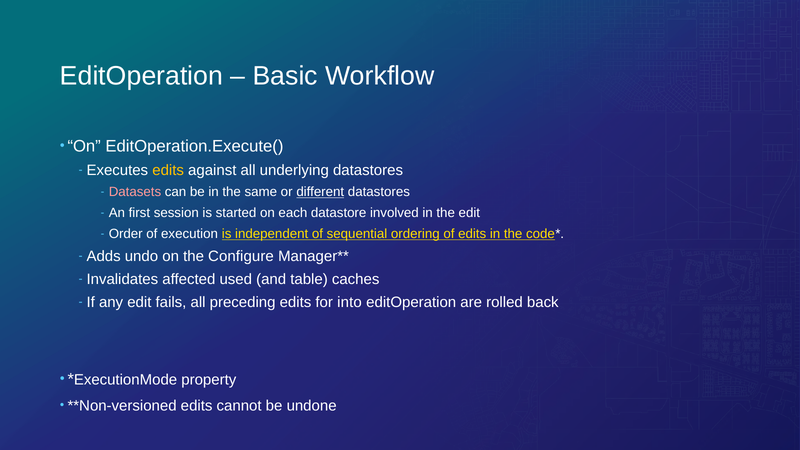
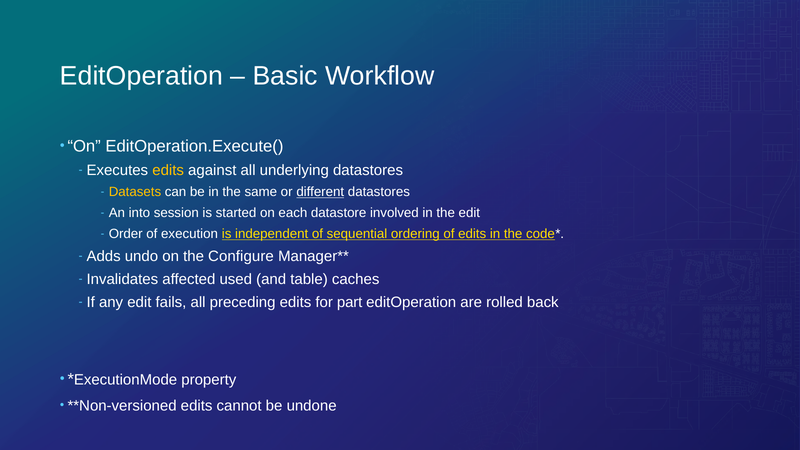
Datasets colour: pink -> yellow (135, 192)
first: first -> into (139, 213)
into: into -> part (350, 302)
